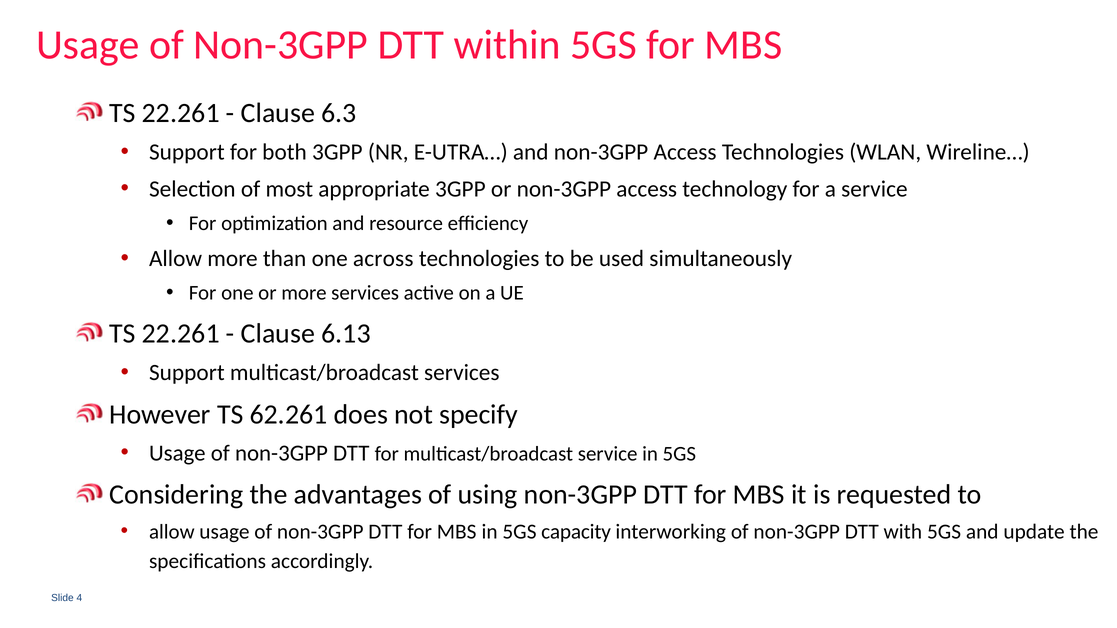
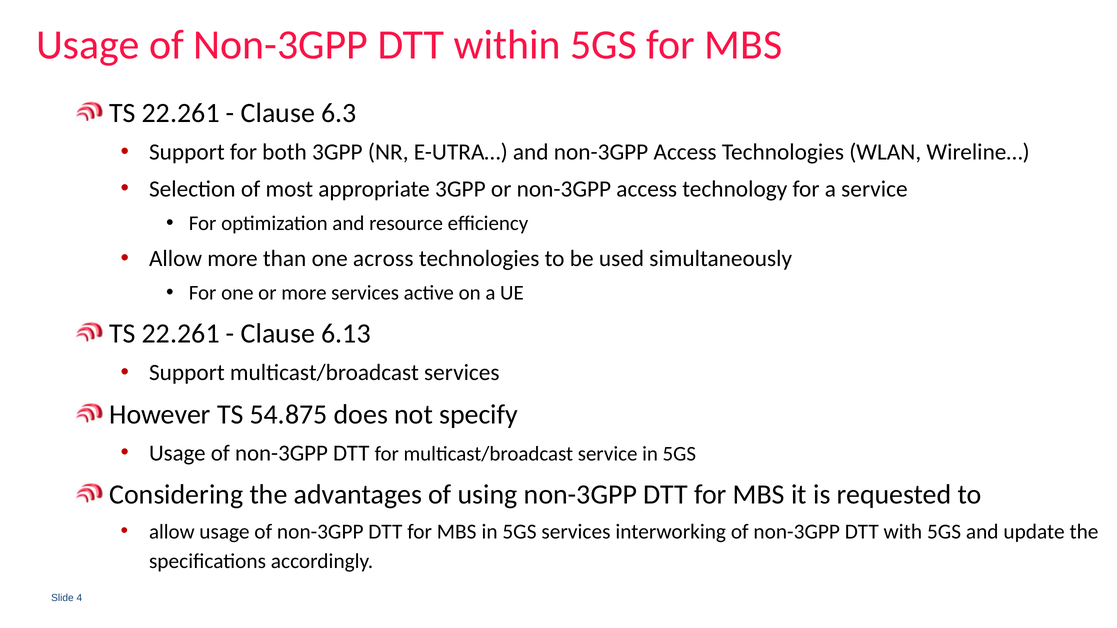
62.261: 62.261 -> 54.875 (289, 415)
5GS capacity: capacity -> services (576, 532)
